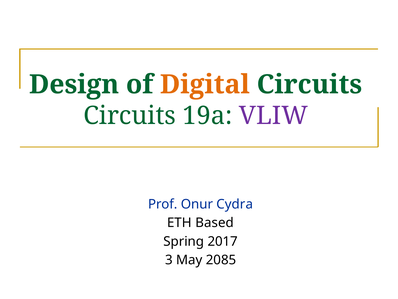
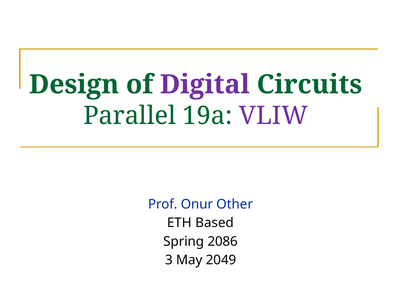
Digital colour: orange -> purple (205, 84)
Circuits: Circuits -> Parallel (130, 116)
Cydra: Cydra -> Other (235, 204)
2017: 2017 -> 2086 (223, 241)
2085: 2085 -> 2049 (221, 260)
